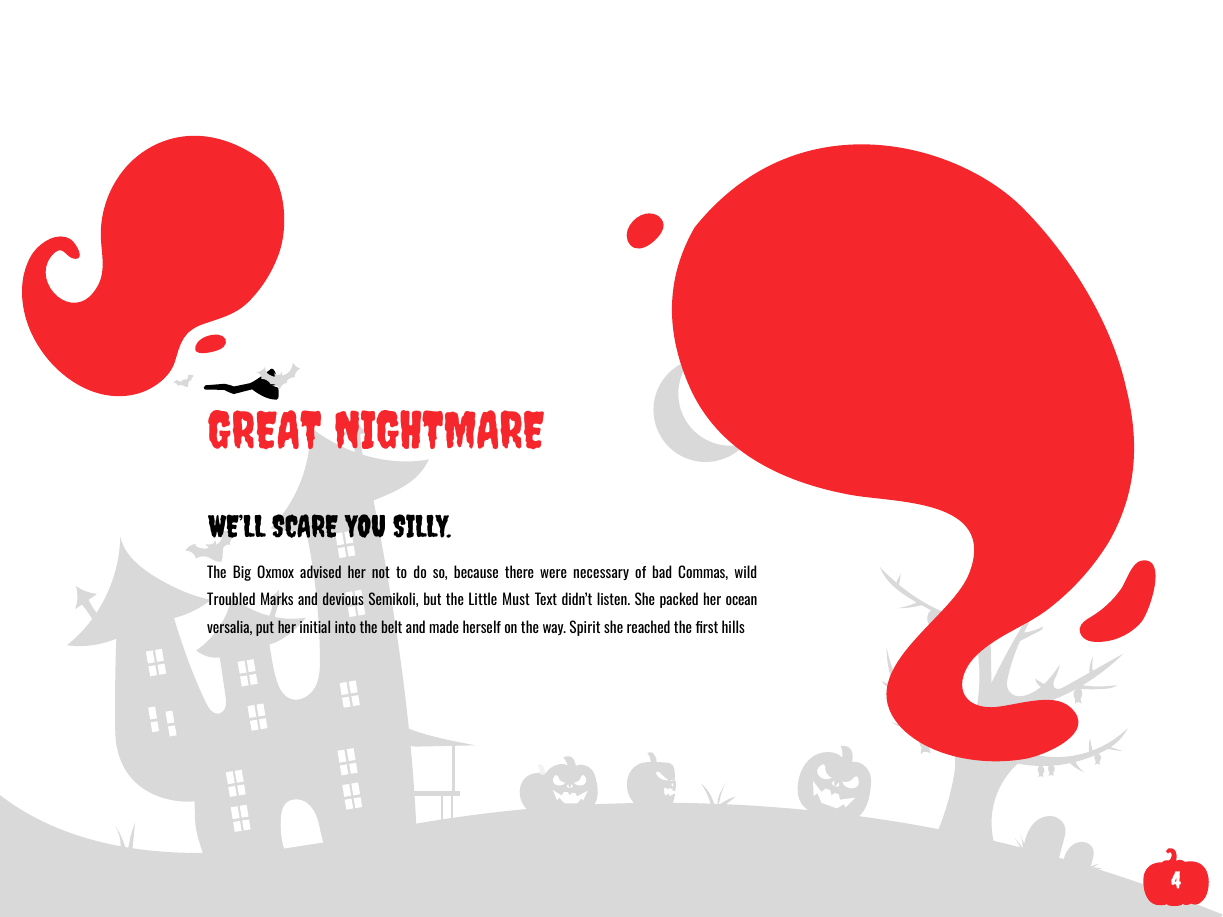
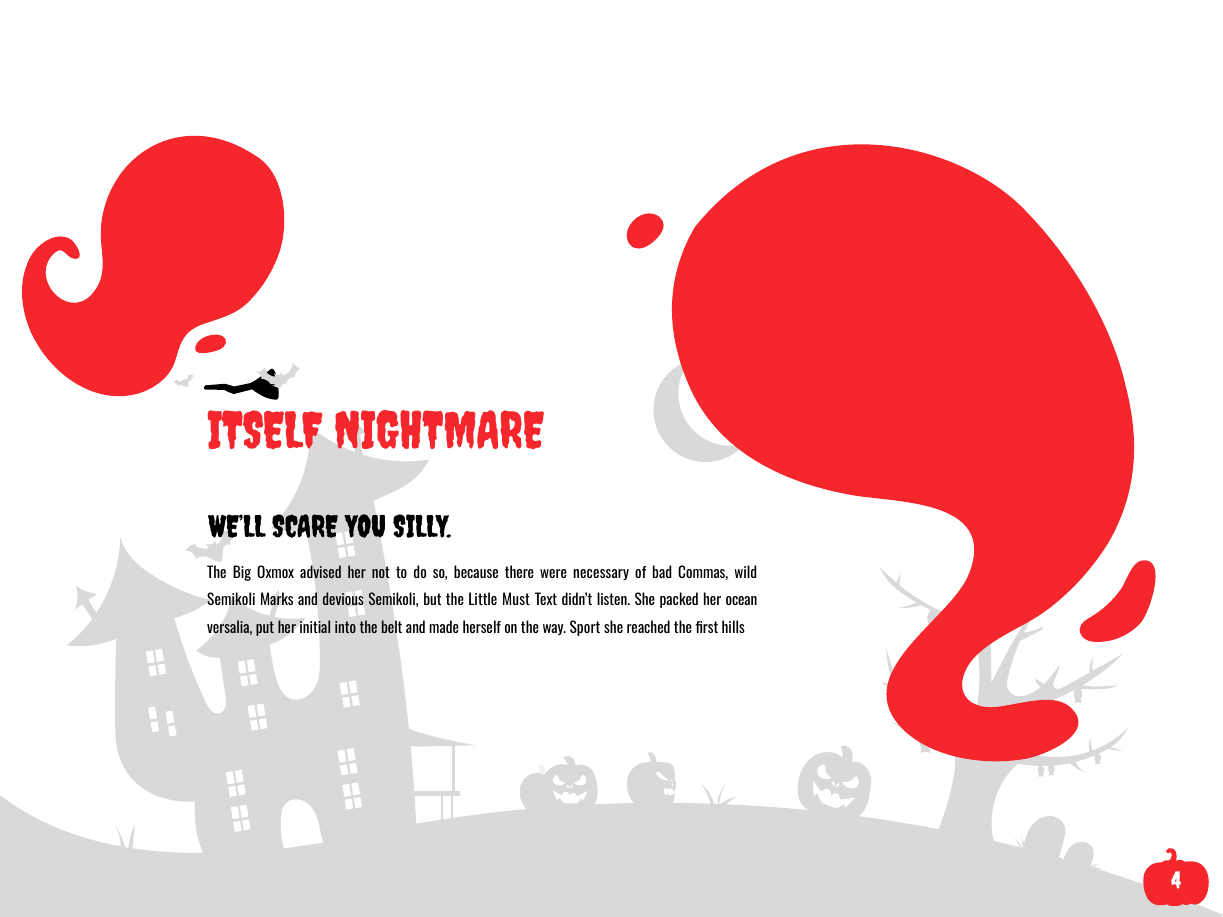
GREAT: GREAT -> ITSELF (265, 431)
Troubled: Troubled -> Semikoli (231, 601)
Spirit: Spirit -> Sport (585, 629)
